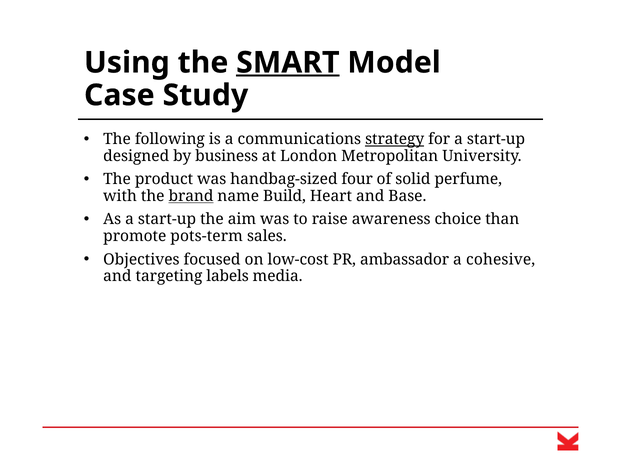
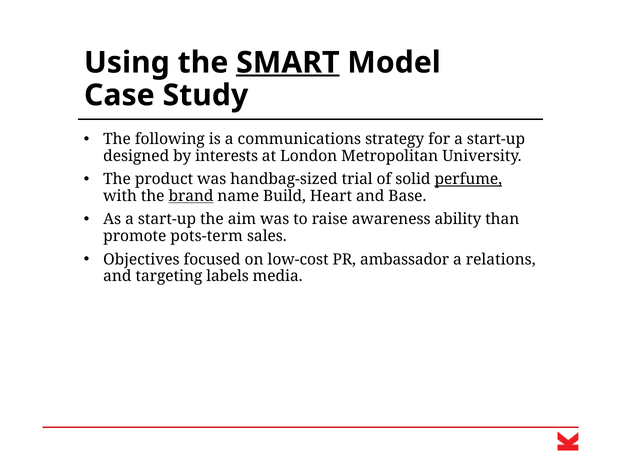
strategy underline: present -> none (395, 139)
business: business -> interests (227, 156)
four: four -> trial (357, 179)
perfume underline: none -> present (468, 179)
choice: choice -> ability (458, 219)
cohesive: cohesive -> relations (501, 259)
